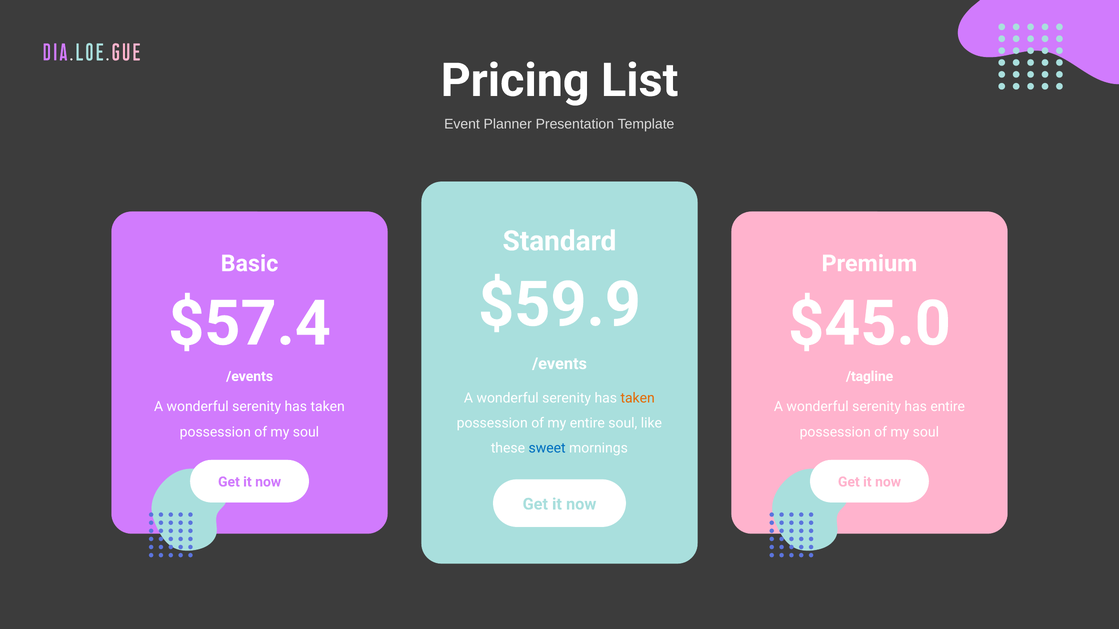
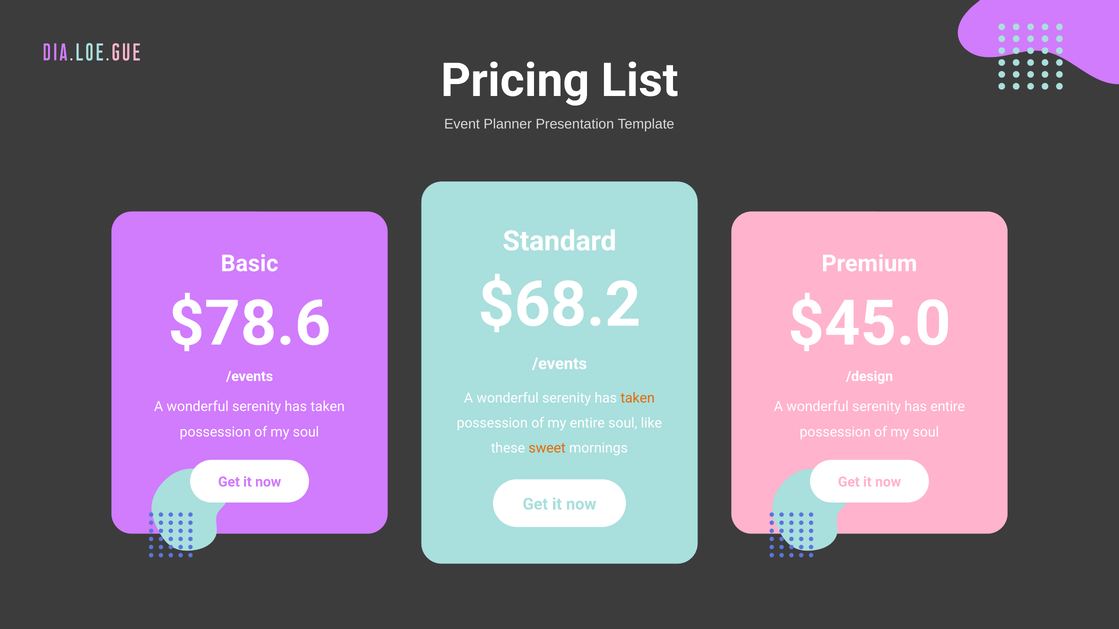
$59.9: $59.9 -> $68.2 (560, 305)
$57.4: $57.4 -> $78.6 (250, 324)
/tagline: /tagline -> /design (870, 377)
sweet colour: blue -> orange (547, 449)
